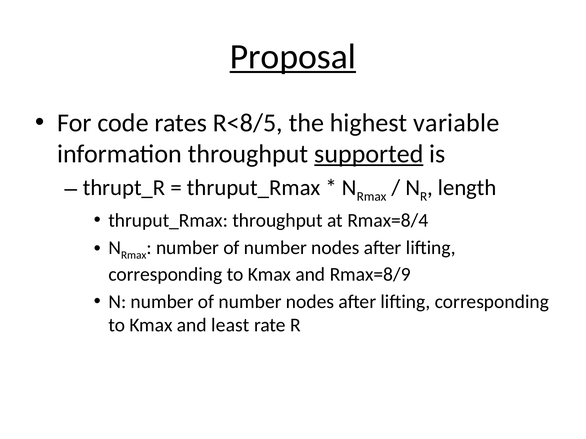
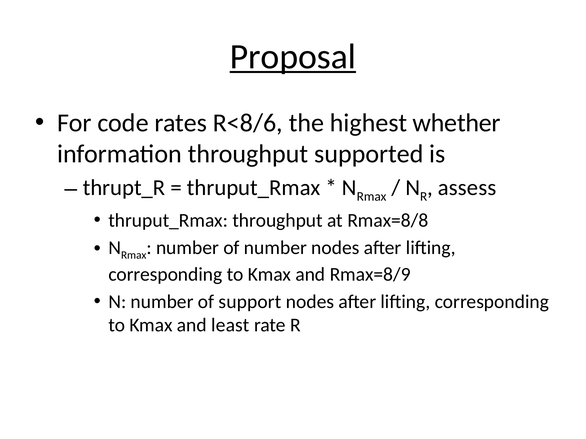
R<8/5: R<8/5 -> R<8/6 (248, 123)
variable: variable -> whether (457, 123)
supported underline: present -> none (369, 154)
length: length -> assess (467, 188)
Rmax=8/4: Rmax=8/4 -> Rmax=8/8 (388, 221)
N number of number: number -> support (250, 302)
